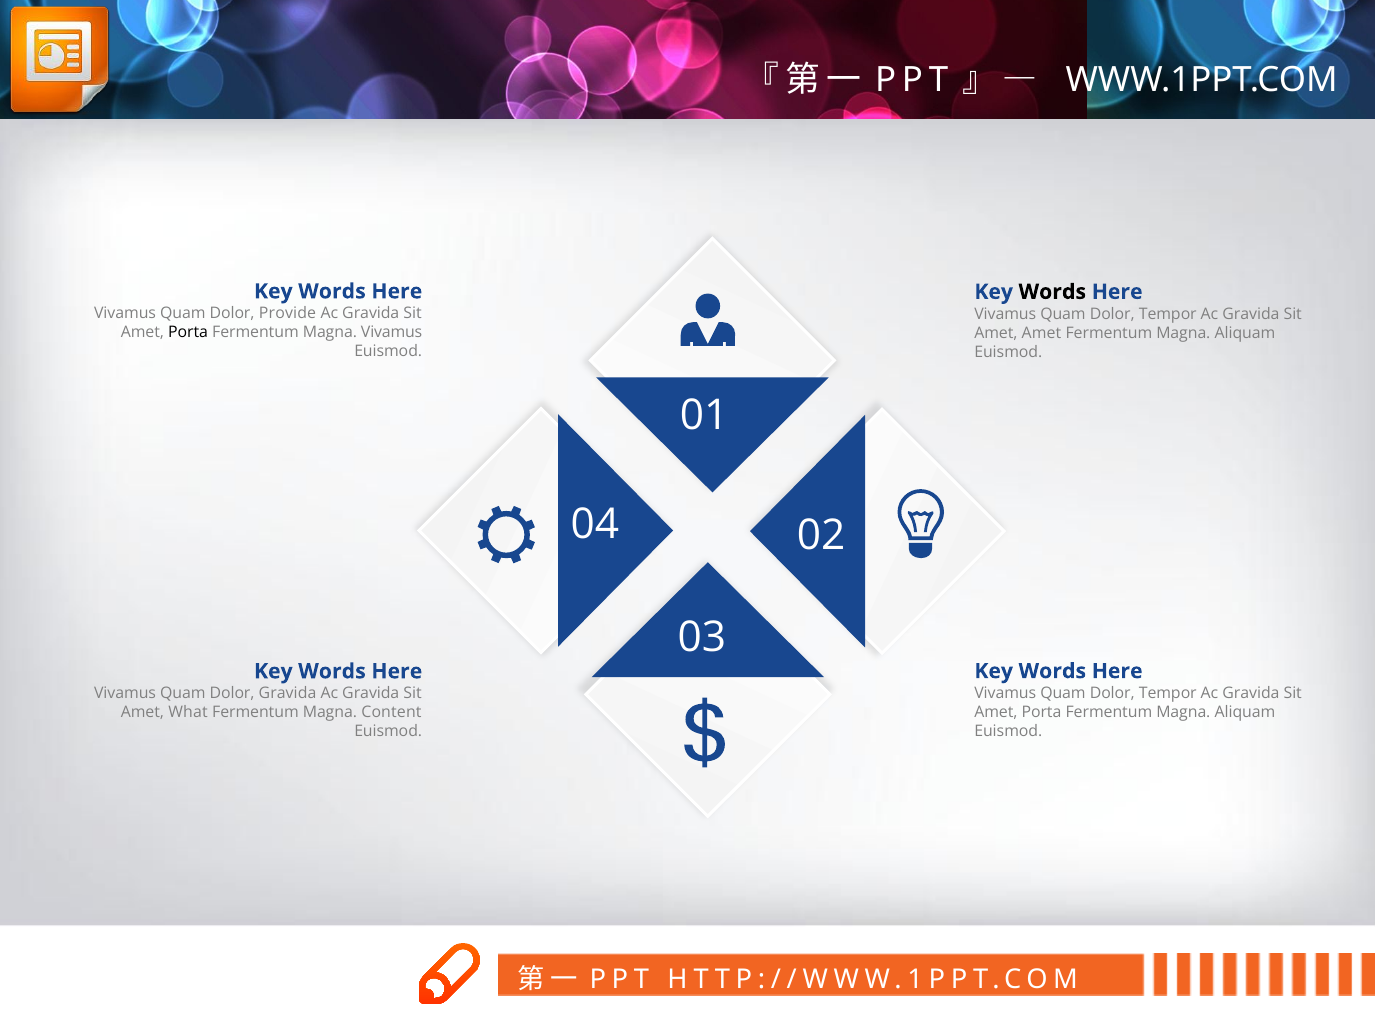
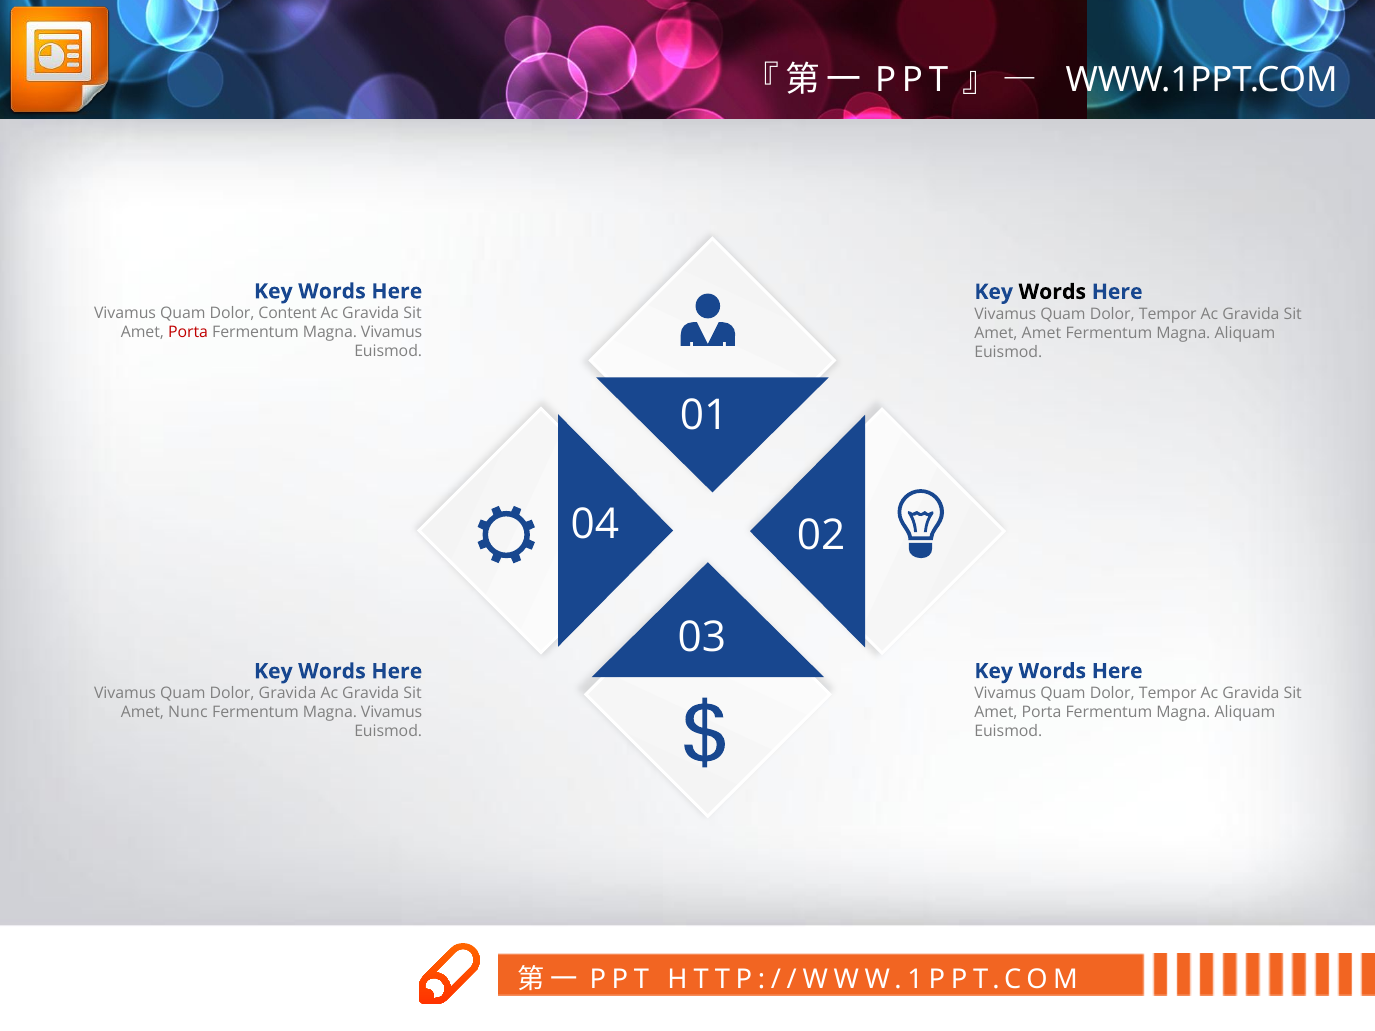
Provide: Provide -> Content (288, 313)
Porta colour: black -> red (188, 332)
What: What -> Nunc (188, 712)
Content: Content -> Vivamus (392, 712)
